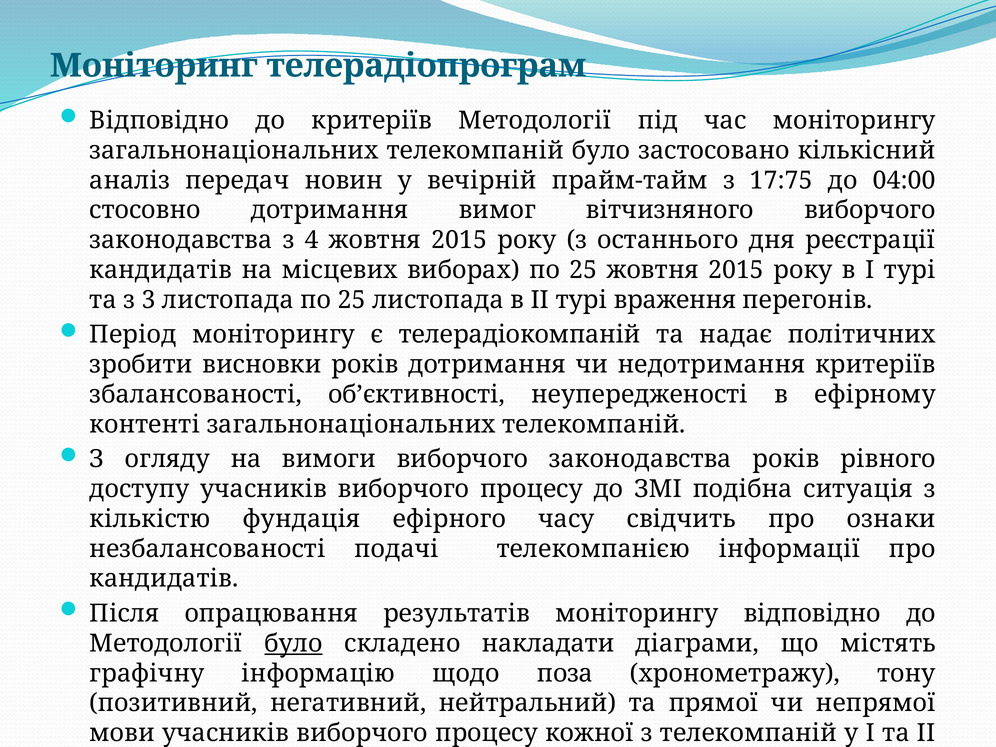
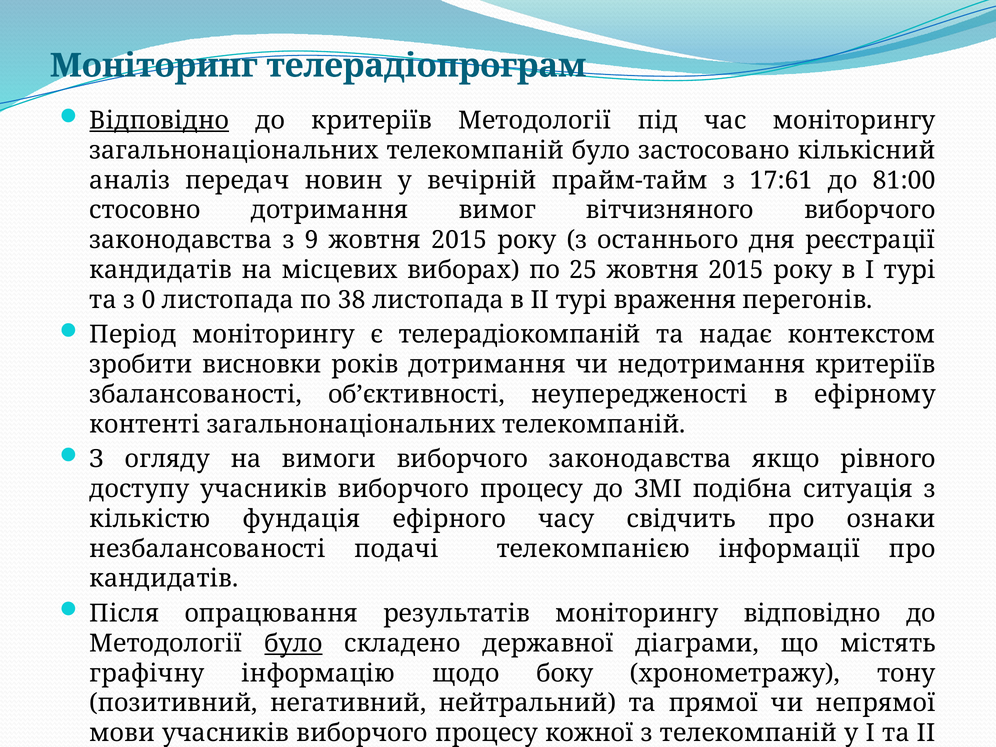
Відповідно underline: none -> present (159, 121)
17:75: 17:75 -> 17:61 (781, 180)
04:00: 04:00 -> 81:00 (904, 180)
4: 4 -> 9 (312, 240)
3: 3 -> 0 (149, 300)
листопада по 25: 25 -> 38 (352, 300)
політичних: політичних -> контекстом (862, 335)
законодавства років: років -> якщо (786, 459)
накладати: накладати -> державної (548, 643)
поза: поза -> боку (565, 673)
